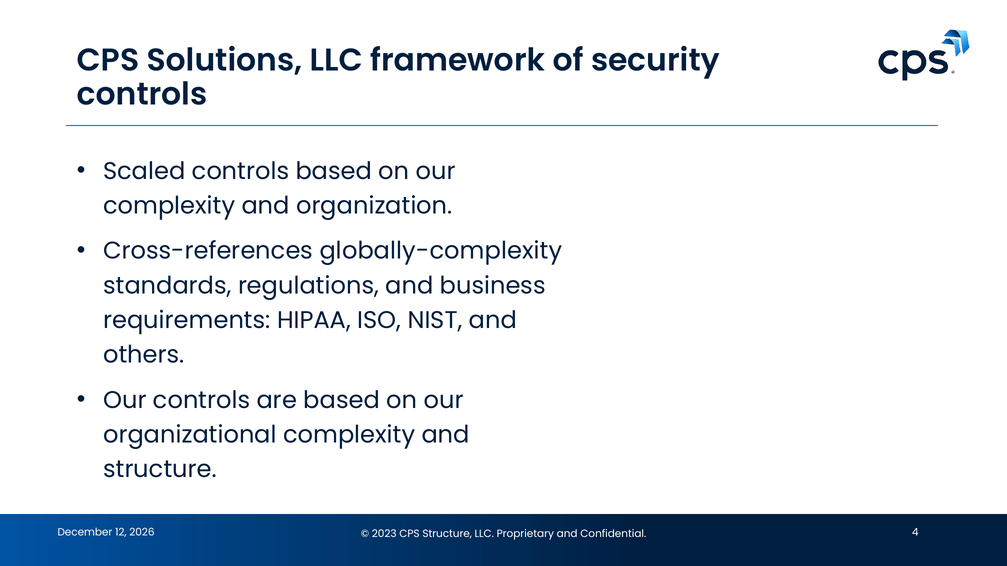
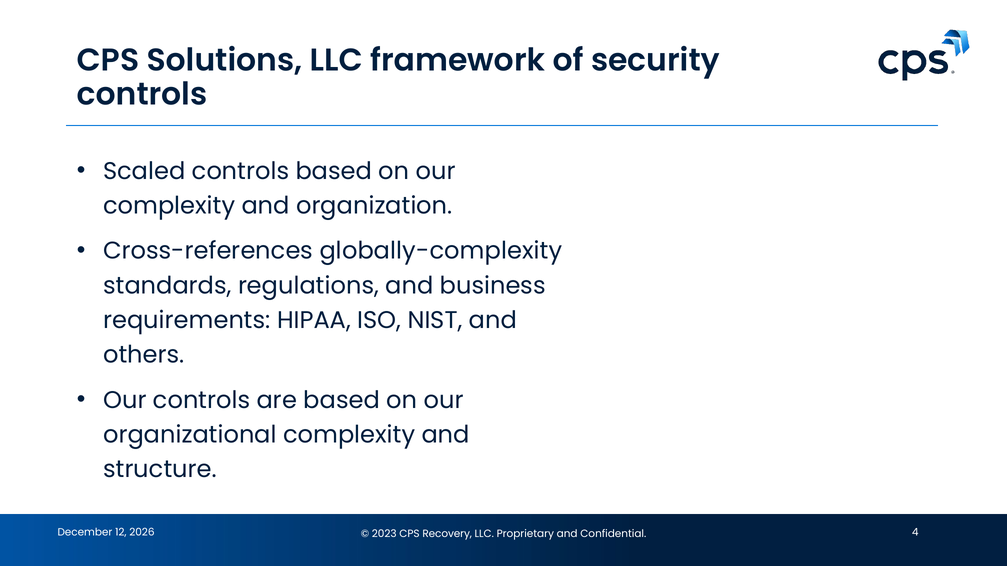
CPS Structure: Structure -> Recovery (447, 534)
